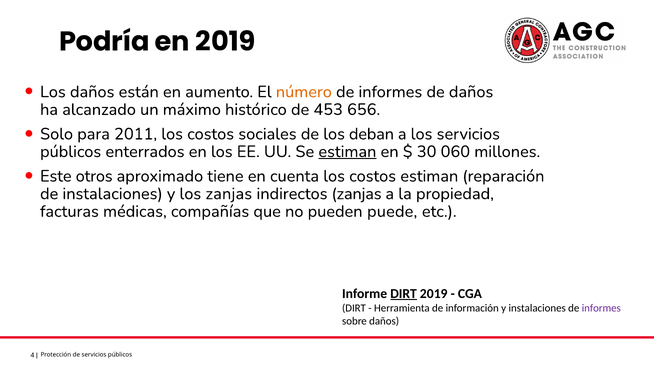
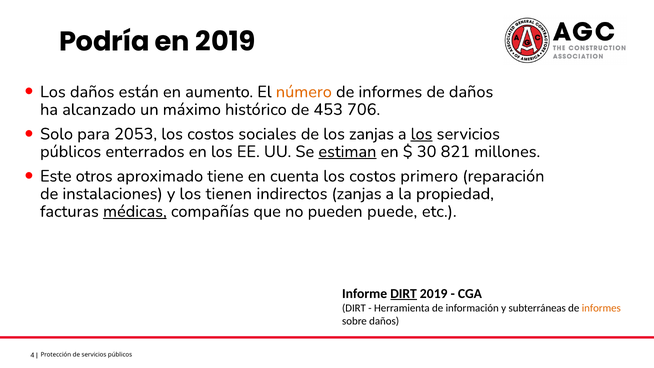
656: 656 -> 706 (364, 109)
2011: 2011 -> 2053 (136, 134)
los deban: deban -> zanjas (371, 134)
los underline: none -> present (422, 134)
060: 060 -> 821 (455, 152)
costos estiman: estiman -> primero (429, 176)
los zanjas: zanjas -> tienen (229, 194)
médicas underline: none -> present (135, 211)
y instalaciones: instalaciones -> subterráneas (537, 308)
informes colour: purple -> orange (601, 308)
